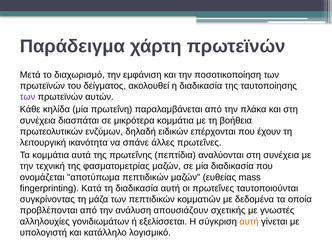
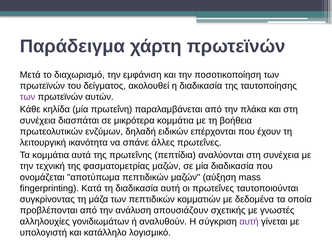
ευθείας: ευθείας -> αύξηση (219, 177)
εξελίσσεται: εξελίσσεται -> αναλυθούν (163, 221)
αυτή colour: orange -> purple (249, 221)
